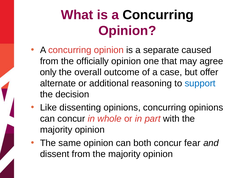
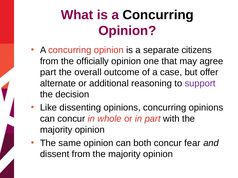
caused: caused -> citizens (197, 50)
only: only -> part (48, 72)
support colour: blue -> purple (200, 84)
